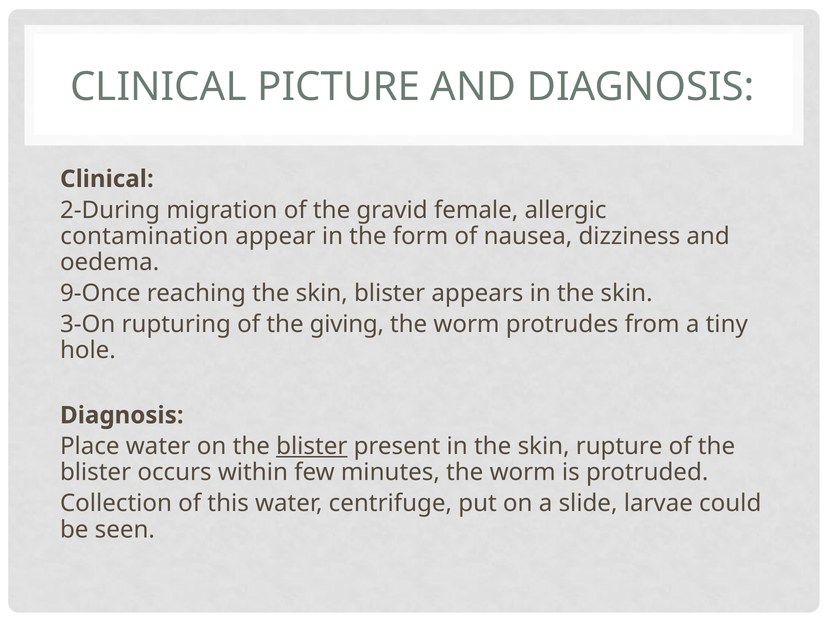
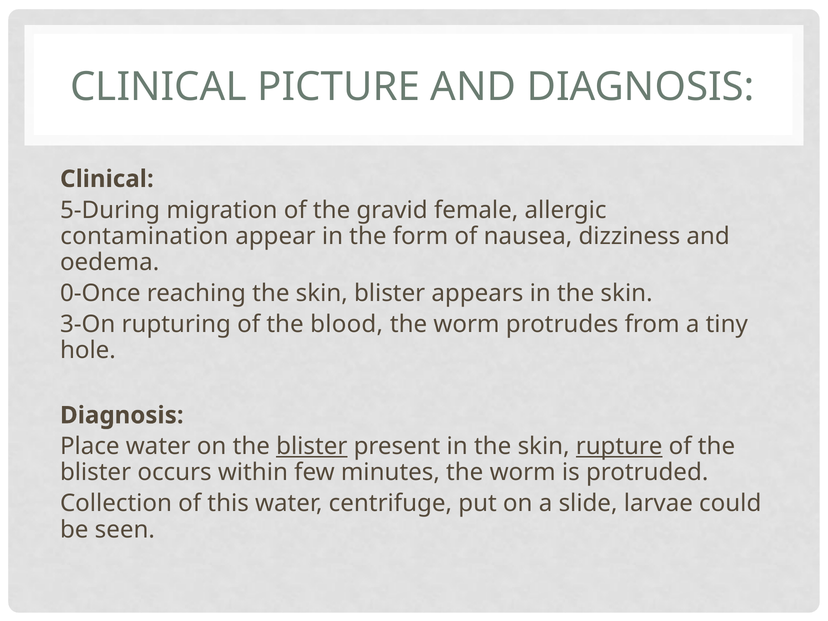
2-During: 2-During -> 5-During (110, 210)
9-Once: 9-Once -> 0-Once (100, 293)
giving: giving -> blood (347, 324)
rupture underline: none -> present (619, 446)
